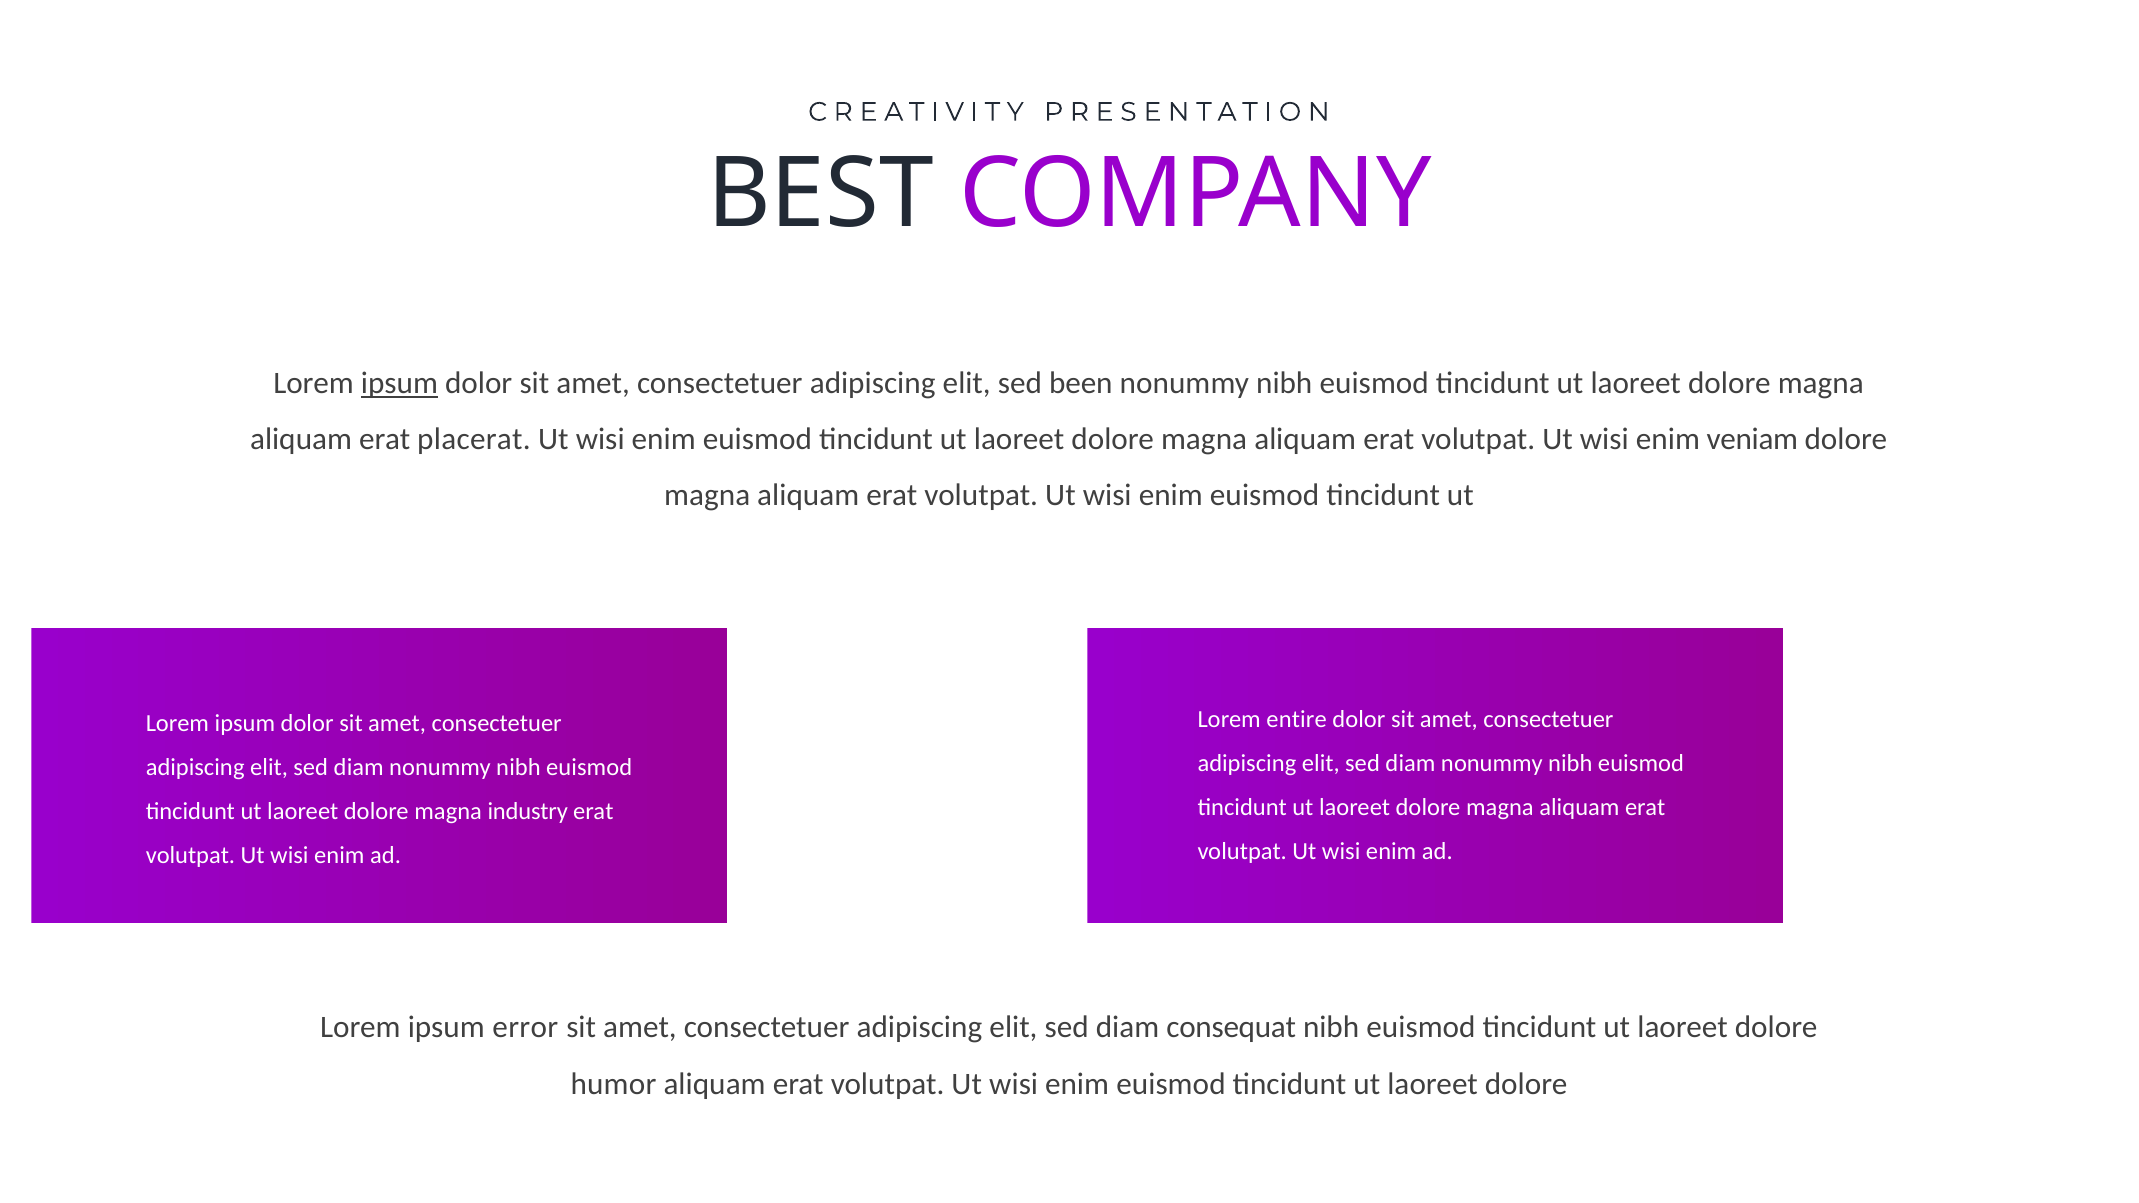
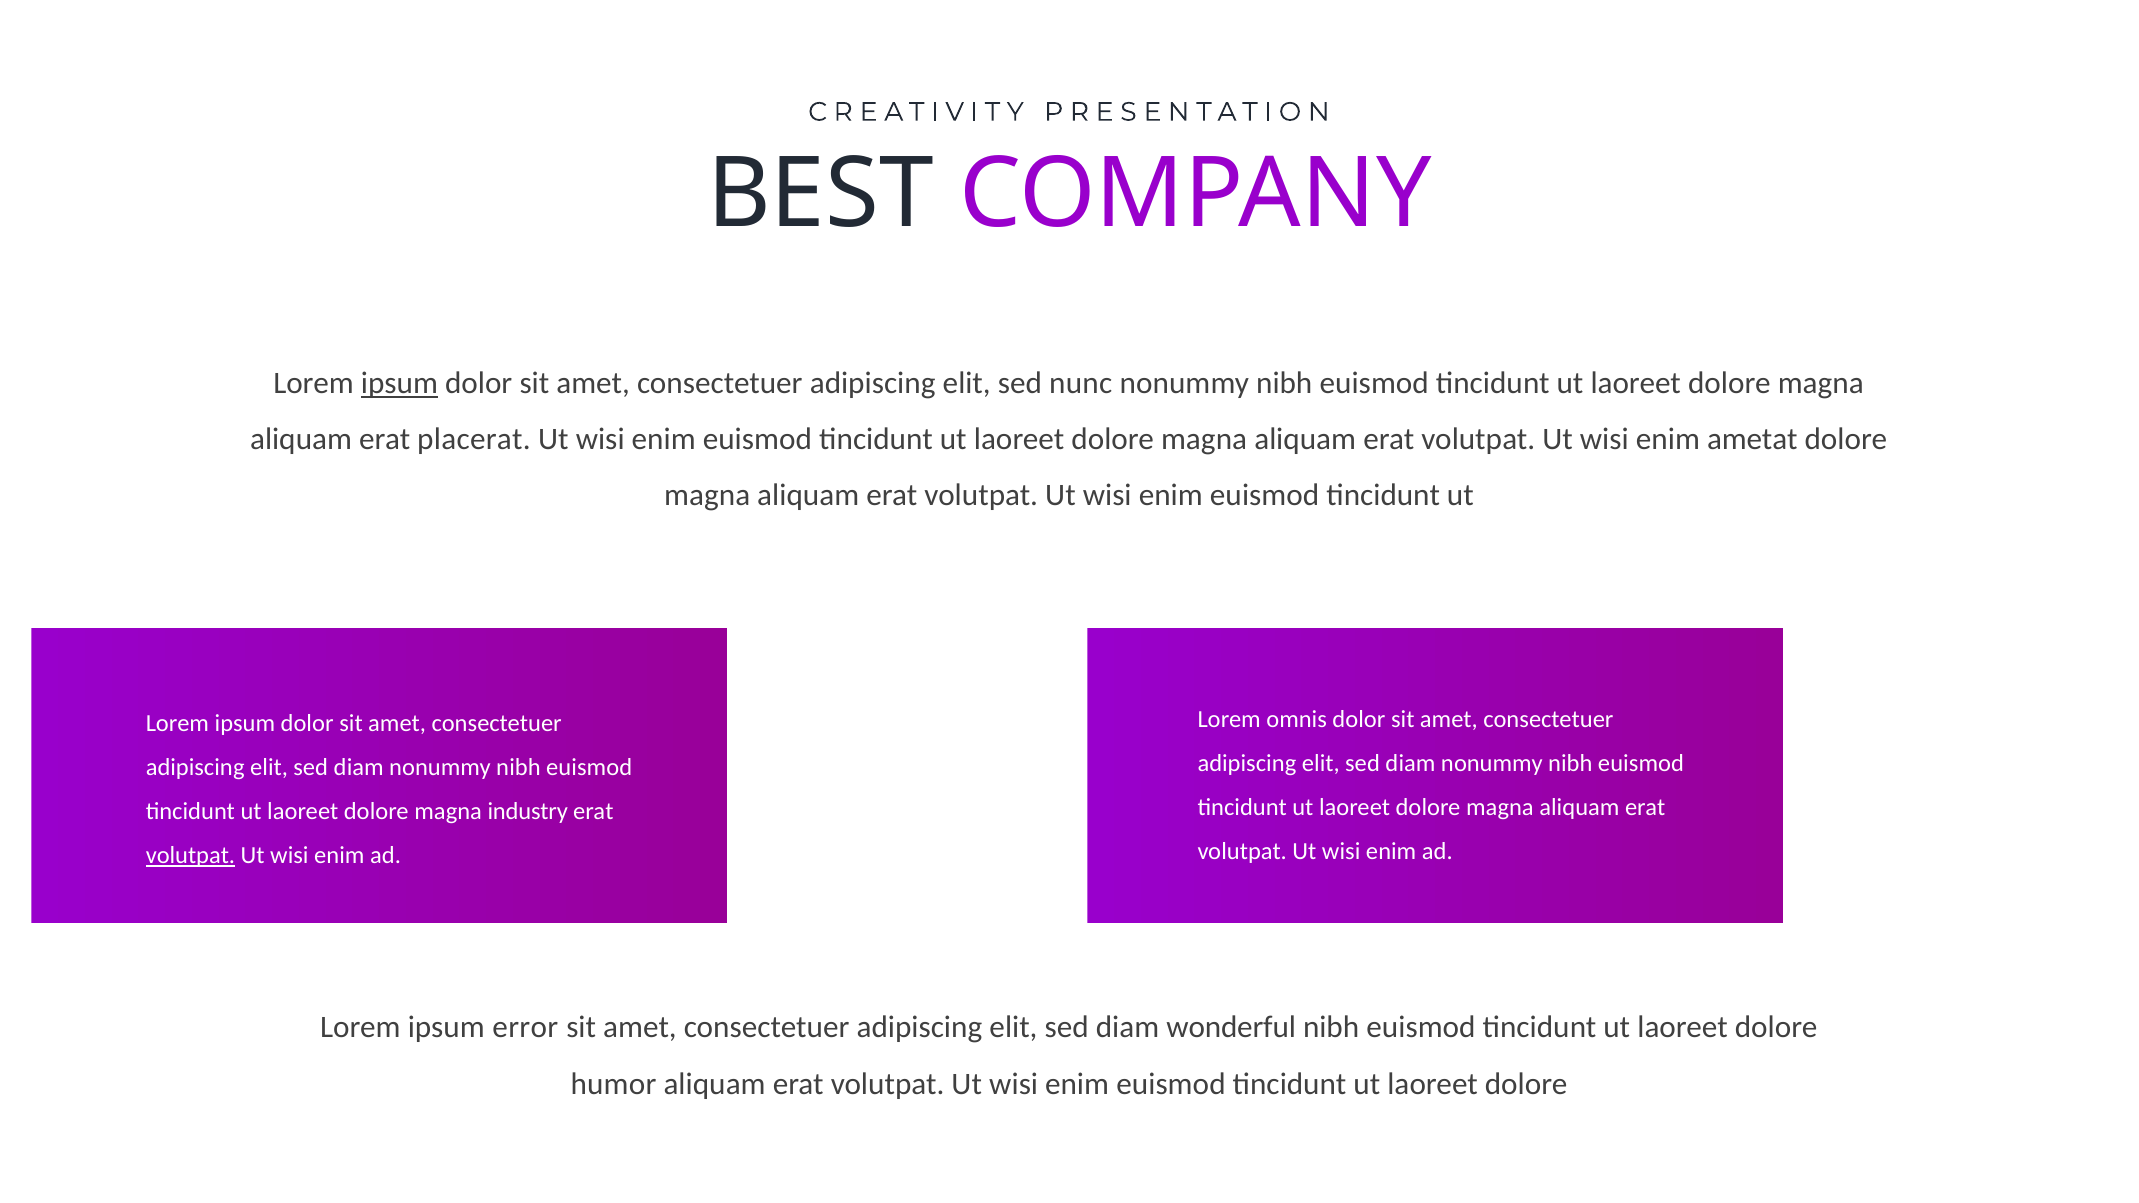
been: been -> nunc (1081, 383)
veniam: veniam -> ametat (1752, 440)
entire: entire -> omnis (1297, 720)
volutpat underline: none -> present (190, 856)
consequat: consequat -> wonderful (1231, 1028)
